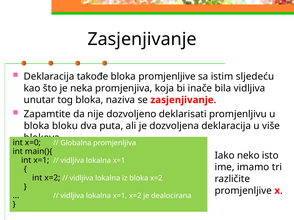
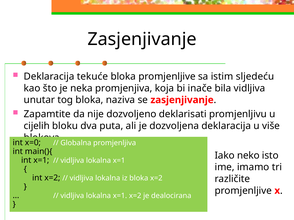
takođe: takođe -> tekuće (92, 77)
bloka: bloka -> cijelih (37, 126)
